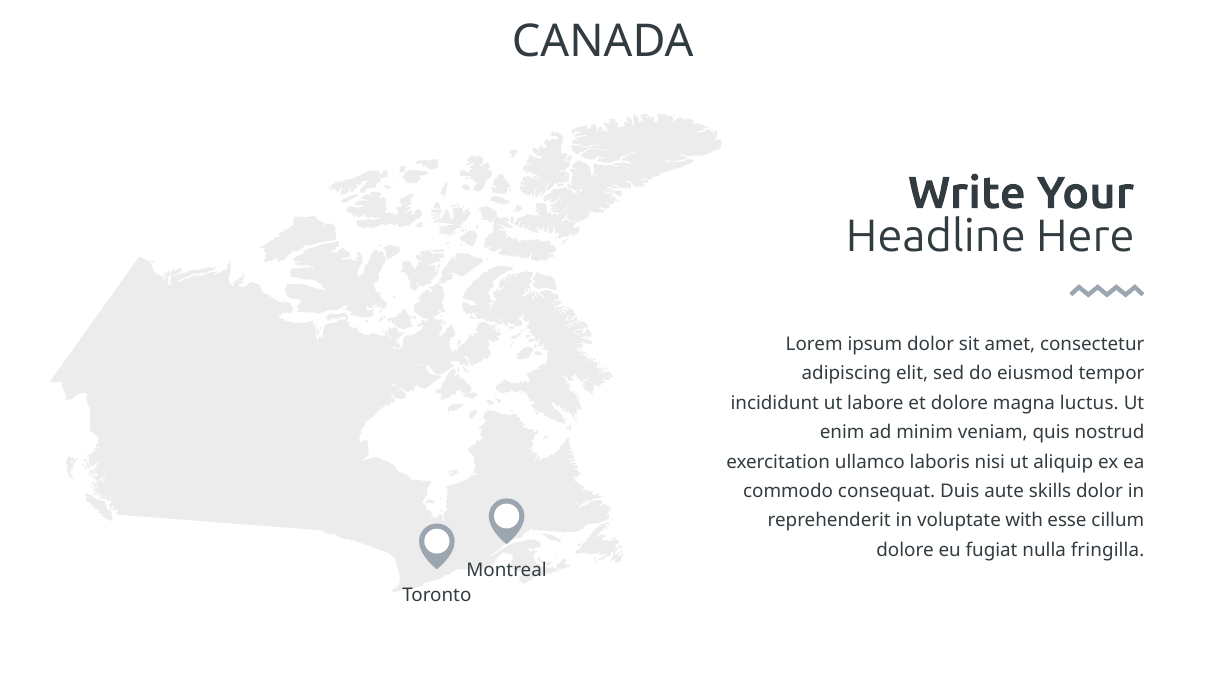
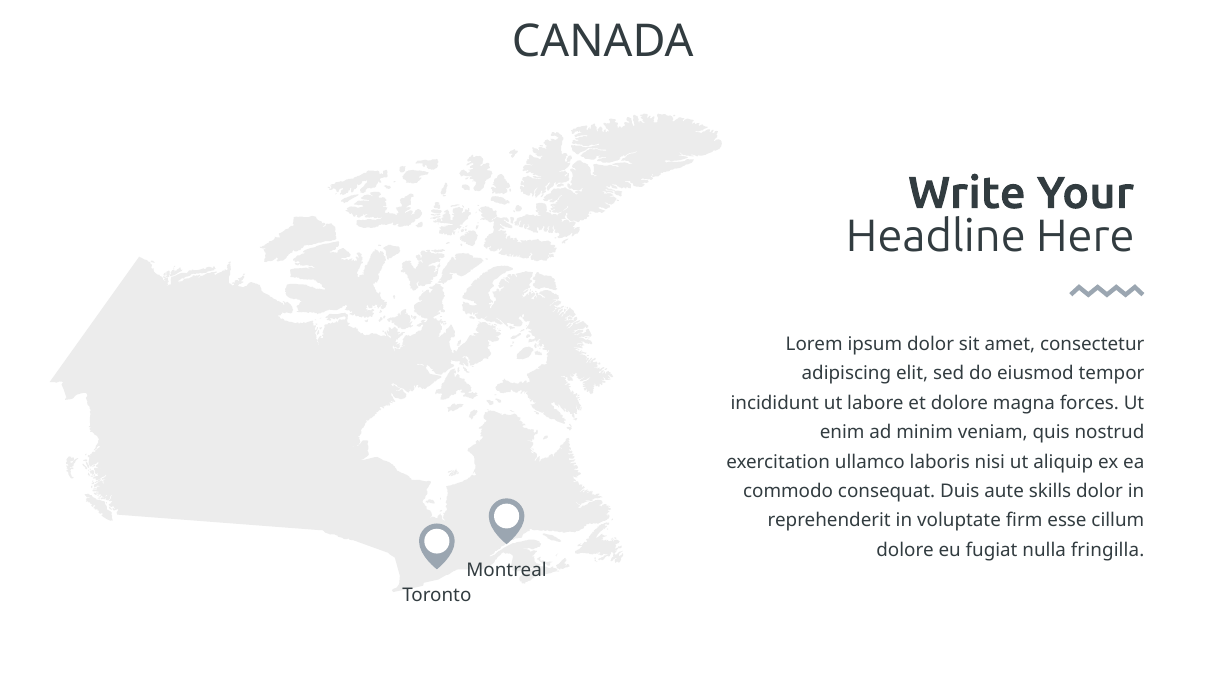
luctus: luctus -> forces (1089, 403)
with: with -> firm (1024, 521)
